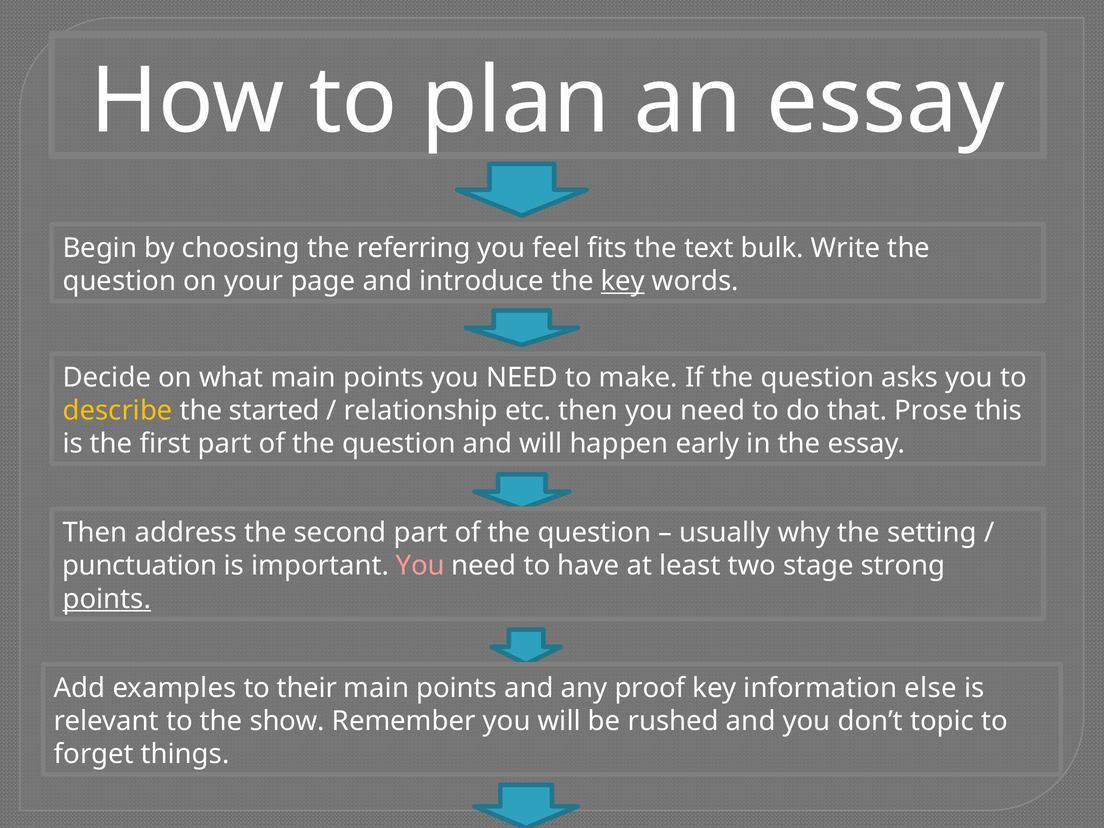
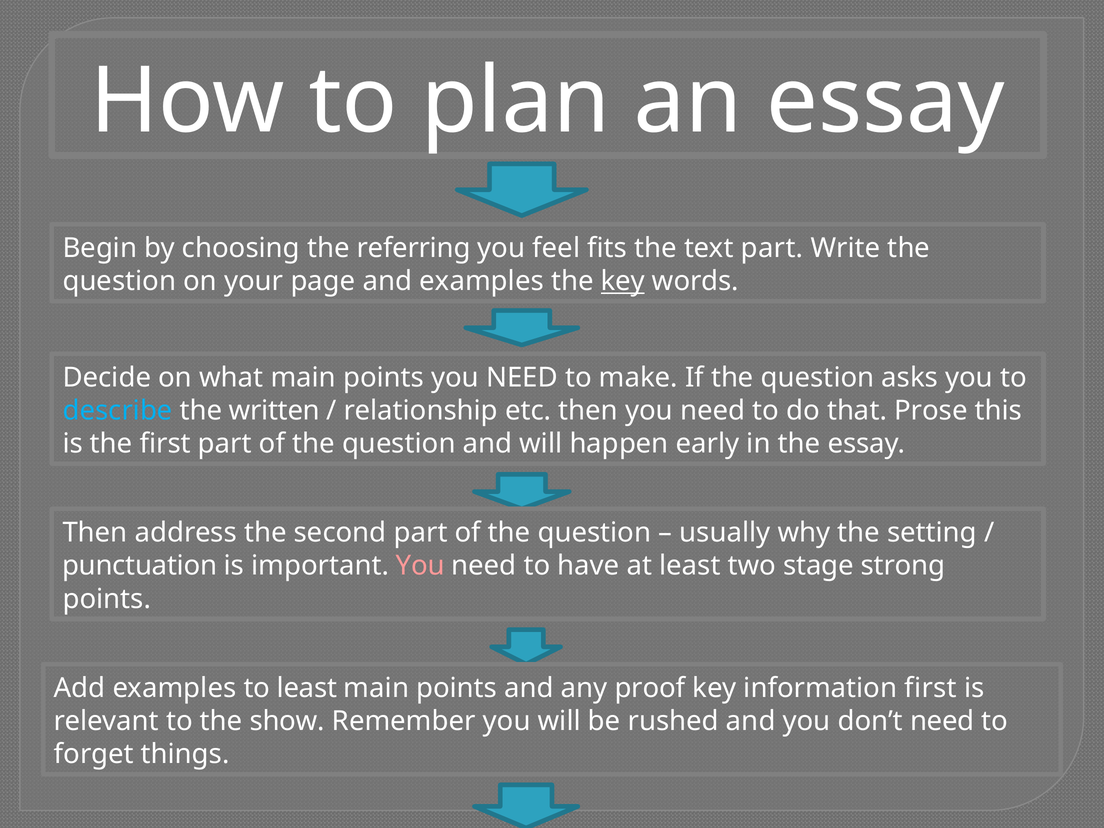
text bulk: bulk -> part (772, 248)
and introduce: introduce -> examples (482, 281)
describe colour: yellow -> light blue (118, 411)
started: started -> written (274, 411)
points underline: present -> none (107, 599)
to their: their -> least (307, 688)
information else: else -> first (931, 688)
don’t topic: topic -> need (942, 721)
